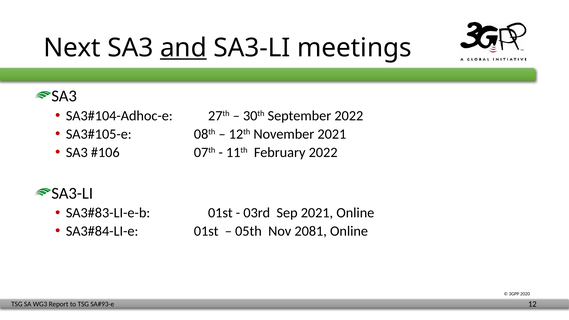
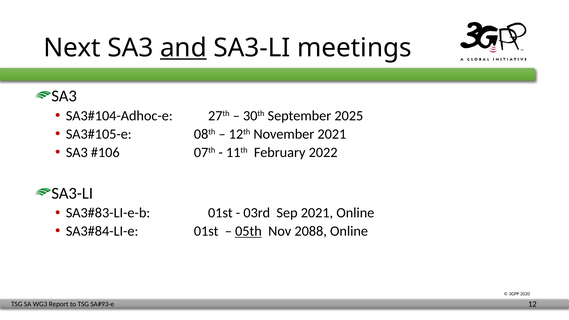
September 2022: 2022 -> 2025 (349, 116)
05th underline: none -> present (248, 231)
2081: 2081 -> 2088 (311, 231)
